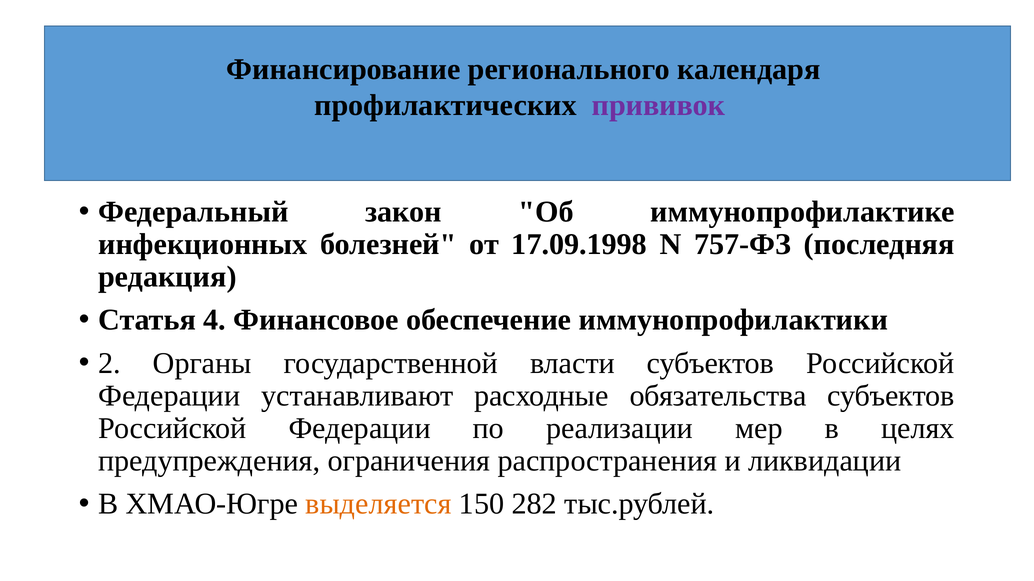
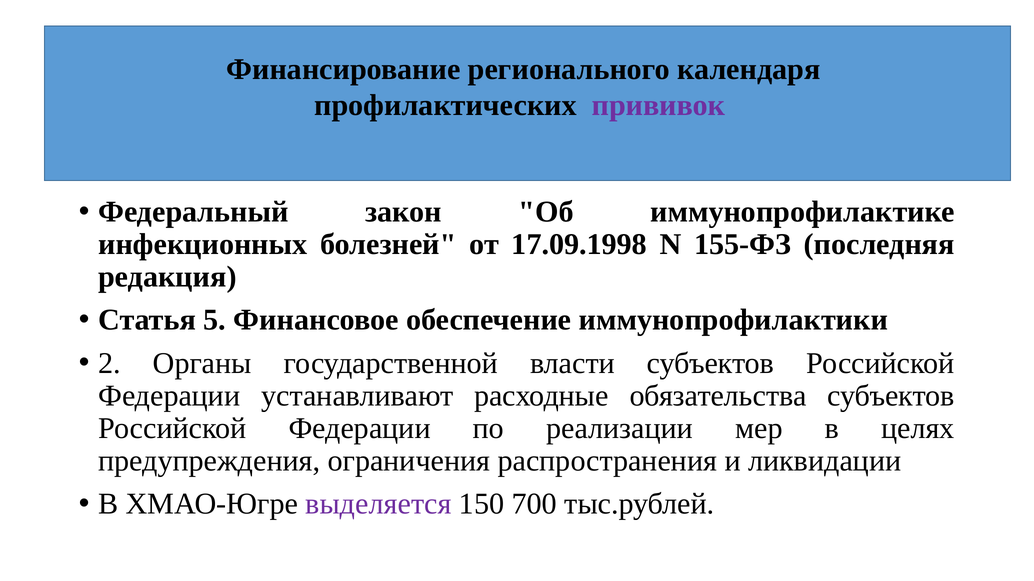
757-ФЗ: 757-ФЗ -> 155-ФЗ (743, 244)
4: 4 -> 5 (215, 320)
выделяется colour: orange -> purple (378, 504)
282: 282 -> 700 (534, 504)
